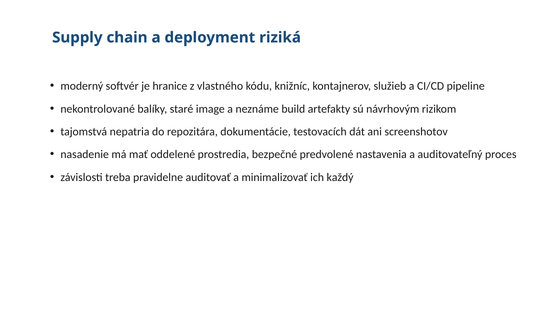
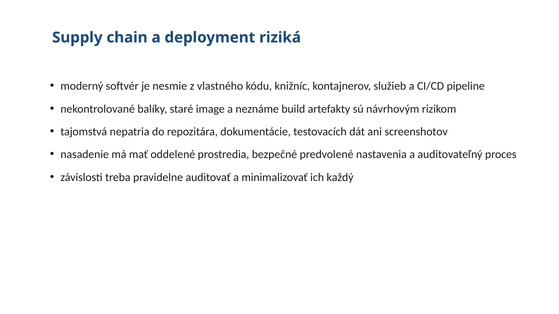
hranice: hranice -> nesmie (170, 86)
